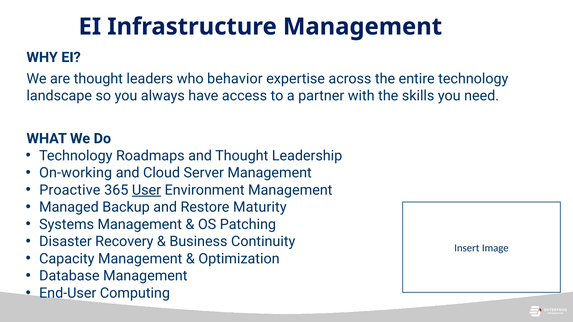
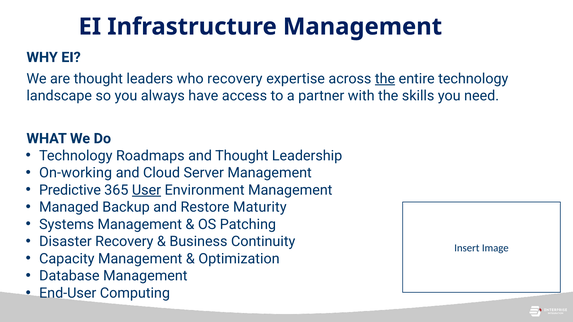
who behavior: behavior -> recovery (235, 79)
the underline: none -> present (385, 79)
Proactive: Proactive -> Predictive (70, 190)
